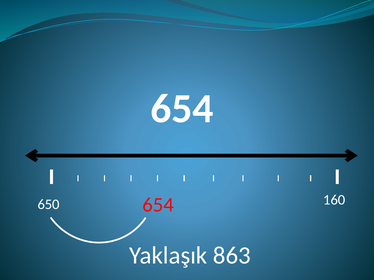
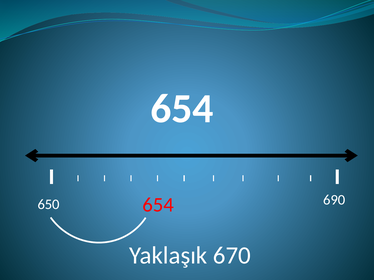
160: 160 -> 690 (334, 200)
863: 863 -> 670 (232, 256)
